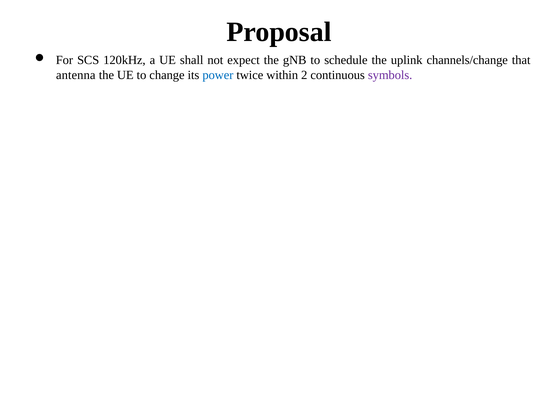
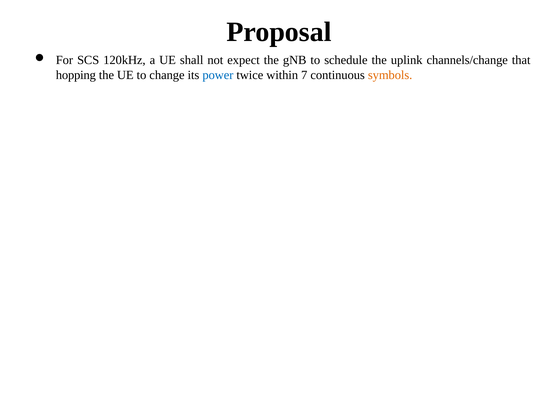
antenna: antenna -> hopping (76, 75)
2: 2 -> 7 (304, 75)
symbols colour: purple -> orange (390, 75)
